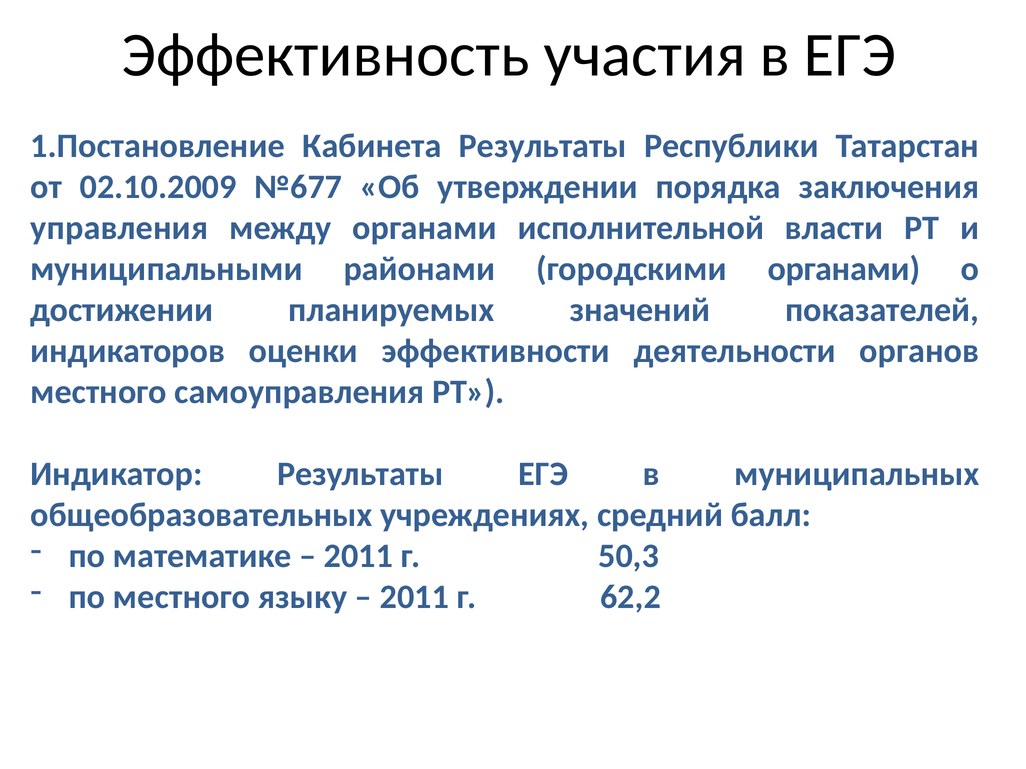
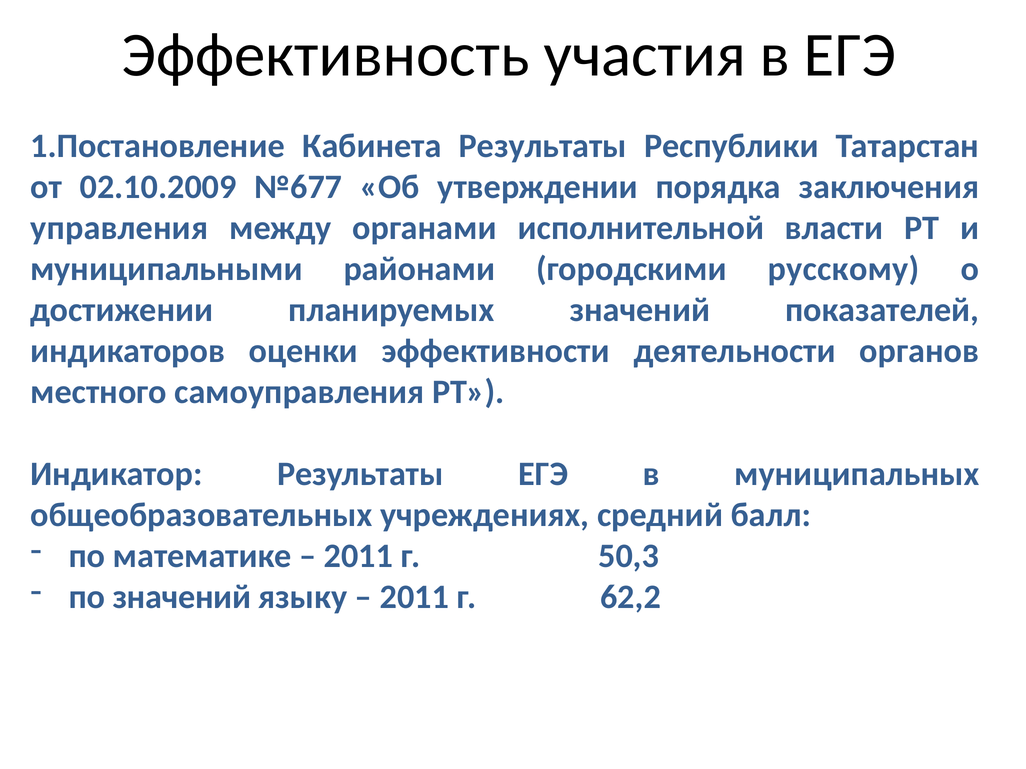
городскими органами: органами -> русскому (844, 269)
по местного: местного -> значений (182, 597)
